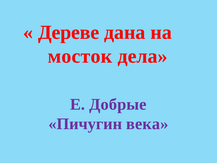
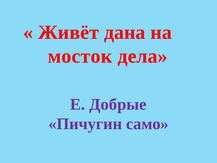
Дереве: Дереве -> Живёт (69, 32)
века: века -> само (147, 124)
